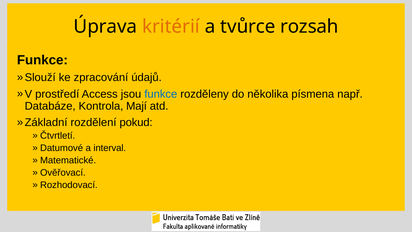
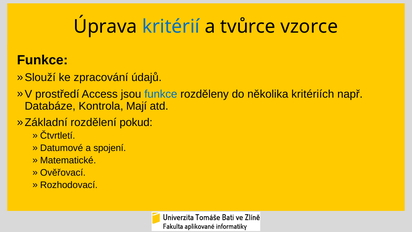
kritérií colour: orange -> blue (171, 26)
rozsah: rozsah -> vzorce (309, 26)
písmena: písmena -> kritériích (313, 94)
interval: interval -> spojení (110, 148)
